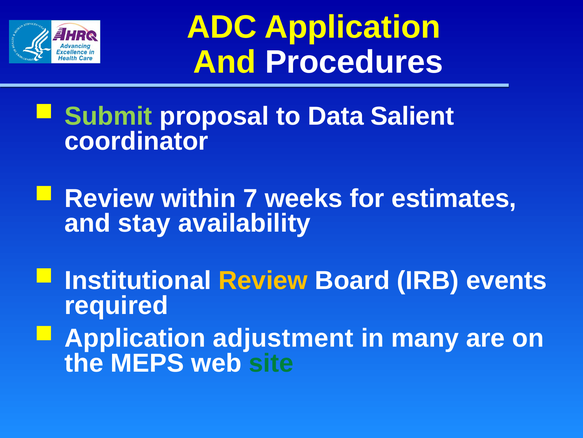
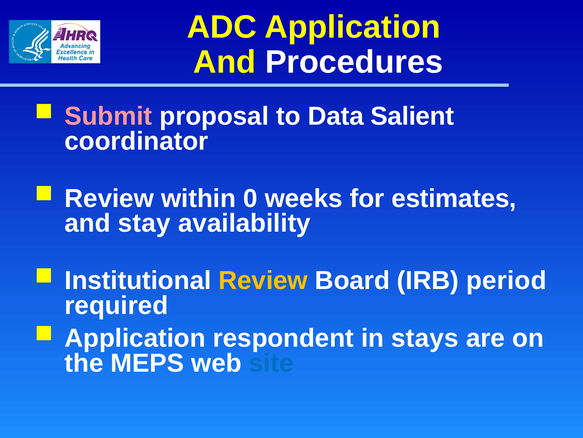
Submit colour: light green -> pink (108, 116)
7: 7 -> 0 (250, 198)
events: events -> period (506, 280)
adjustment: adjustment -> respondent (283, 338)
many: many -> stays (425, 338)
site colour: green -> blue (271, 363)
